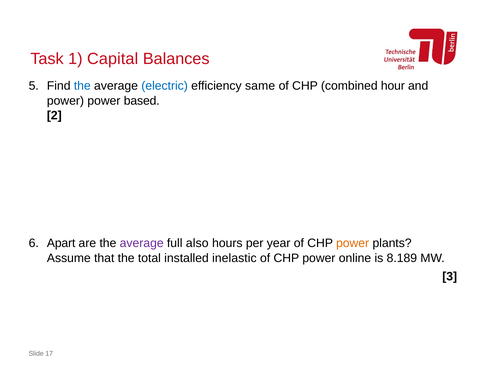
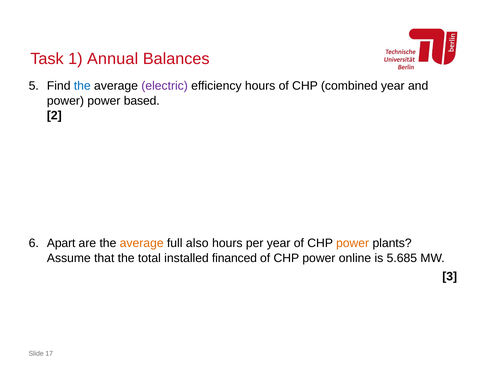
Capital: Capital -> Annual (113, 59)
electric colour: blue -> purple (165, 86)
efficiency same: same -> hours (260, 86)
combined hour: hour -> year (393, 86)
average colour: purple -> orange (142, 243)
inelastic: inelastic -> financed (234, 258)
8.189: 8.189 -> 5.685 (402, 258)
